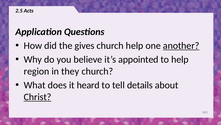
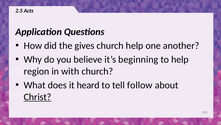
another underline: present -> none (181, 46)
appointed: appointed -> beginning (138, 59)
they: they -> with (70, 71)
details: details -> follow (140, 85)
